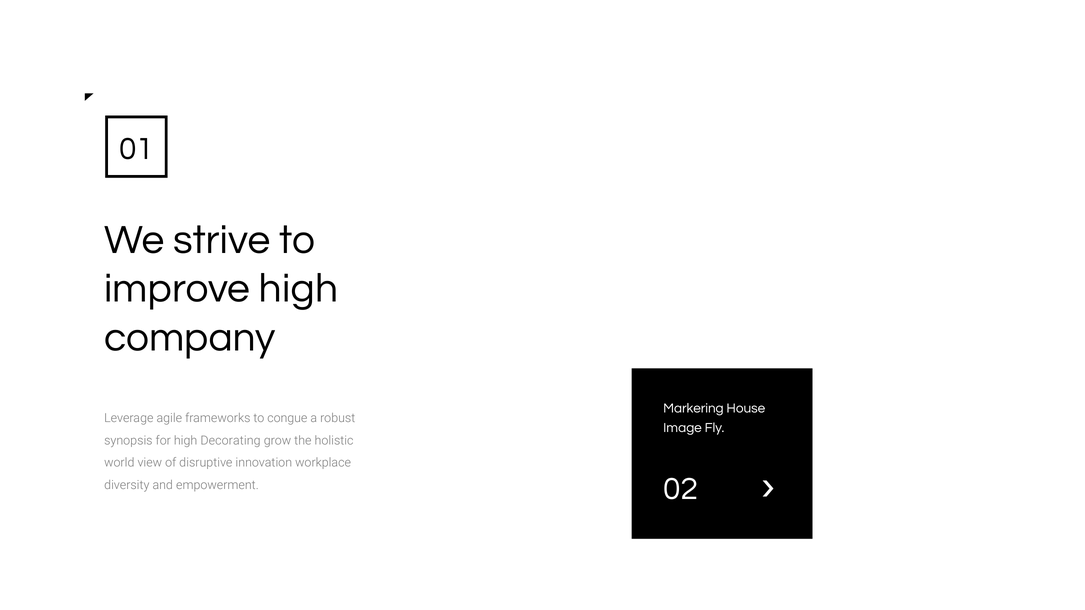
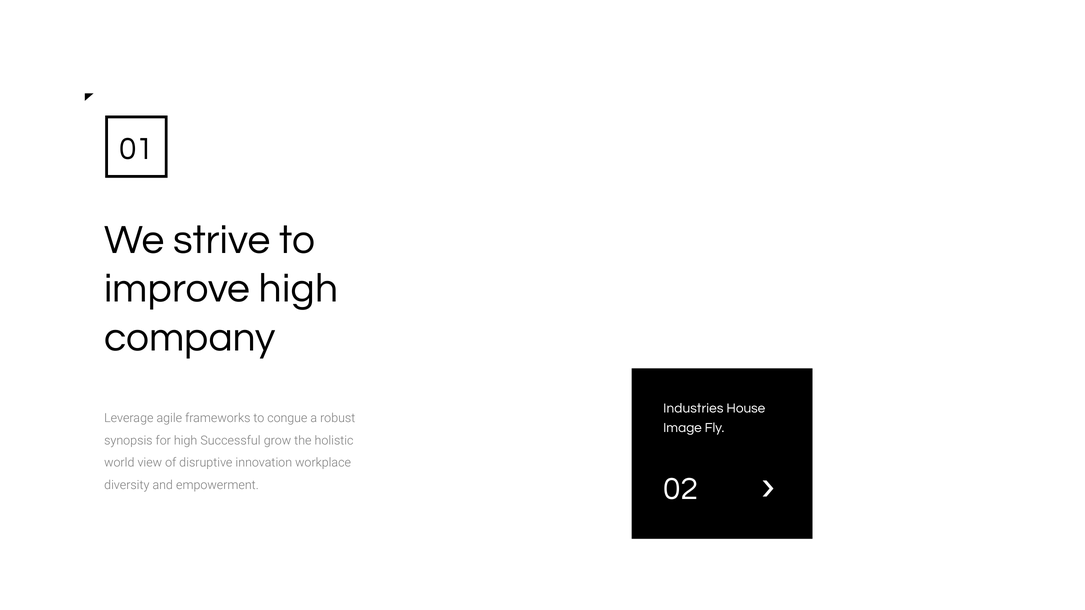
Markering: Markering -> Industries (693, 409)
Decorating: Decorating -> Successful (231, 441)
